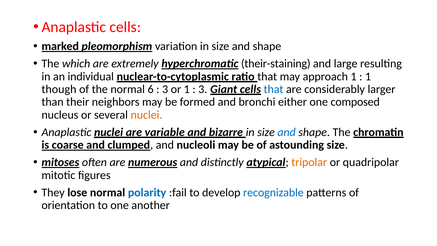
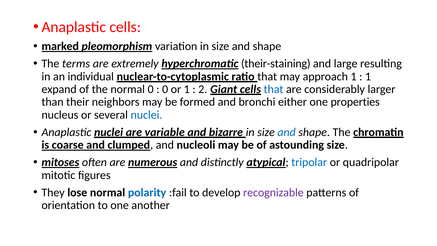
which: which -> terms (76, 64)
though: though -> expand (59, 89)
normal 6: 6 -> 0 (151, 89)
3: 3 -> 0 (165, 89)
3: 3 -> 2 (203, 89)
composed: composed -> properties (355, 102)
nuclei colour: orange -> blue (146, 115)
tripolar colour: orange -> blue (309, 162)
recognizable colour: blue -> purple (273, 192)
